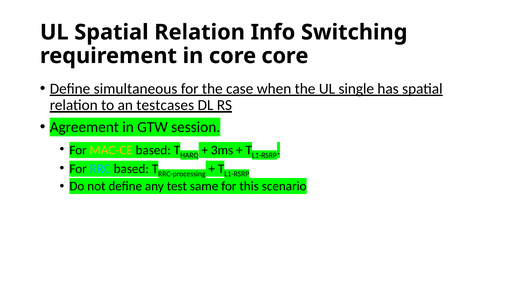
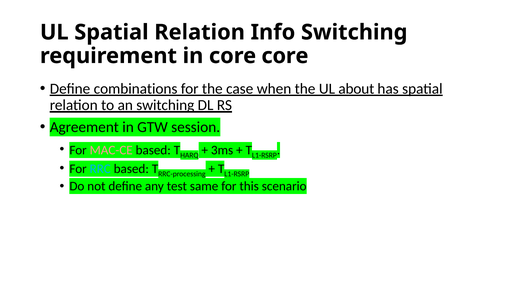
simultaneous: simultaneous -> combinations (136, 89)
single: single -> about (356, 89)
an testcases: testcases -> switching (165, 105)
MAC-CE colour: yellow -> pink (111, 150)
